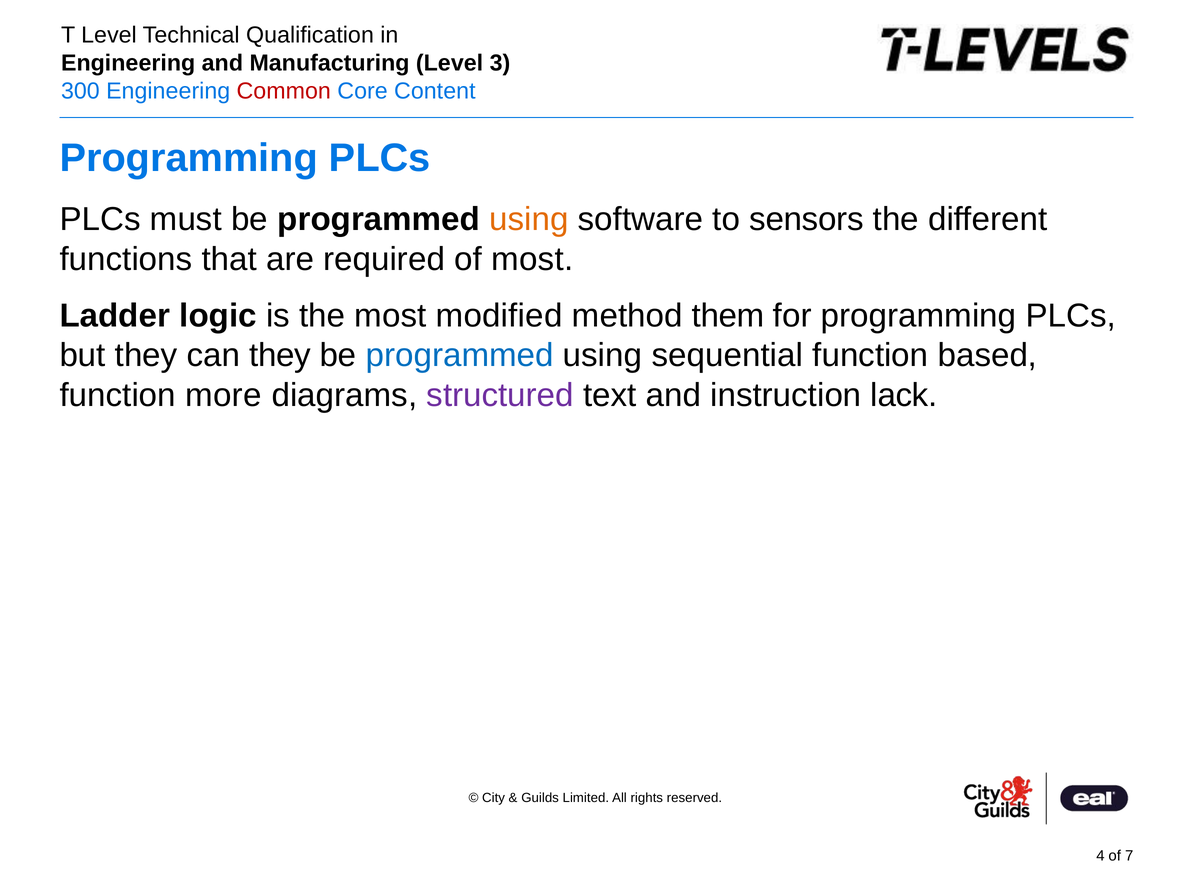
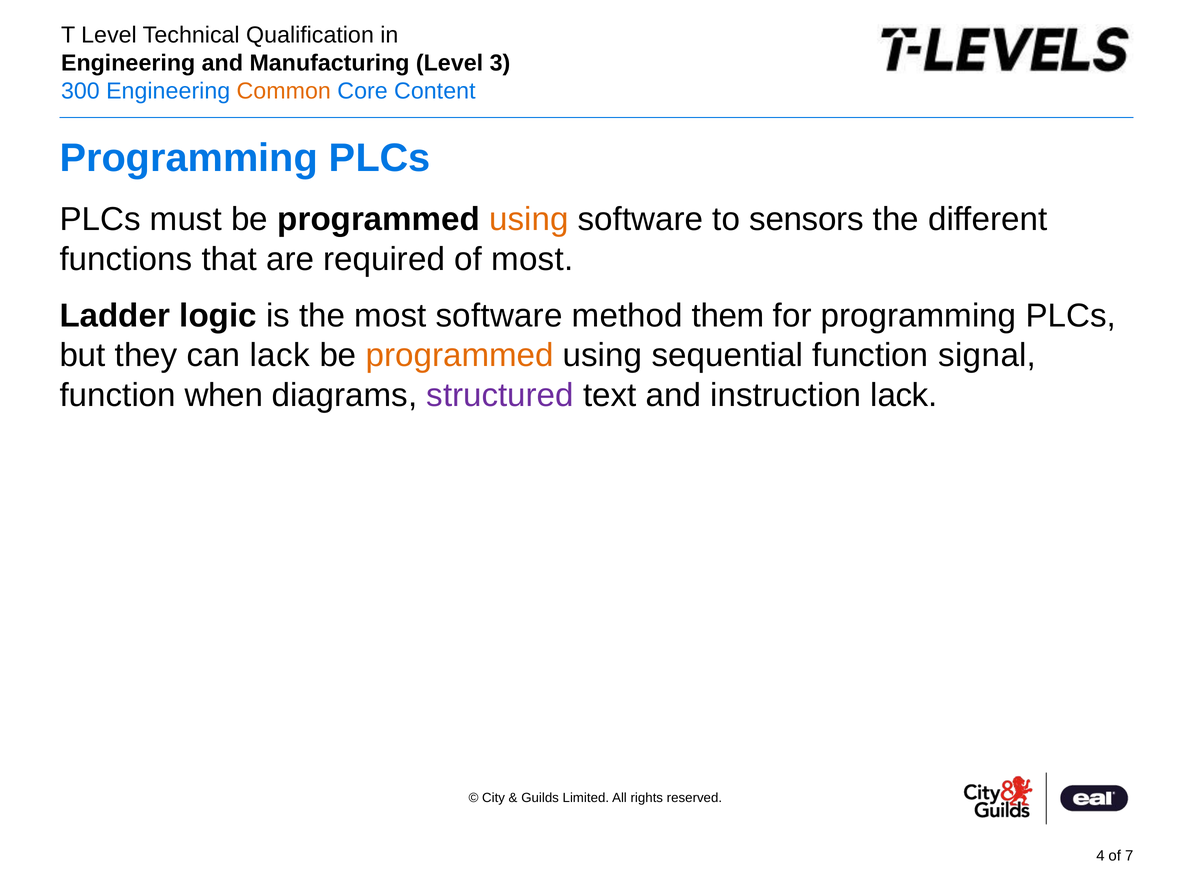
Common colour: red -> orange (284, 91)
most modified: modified -> software (499, 316)
can they: they -> lack (280, 355)
programmed colour: blue -> orange (460, 355)
based: based -> signal (987, 355)
more: more -> when (224, 395)
